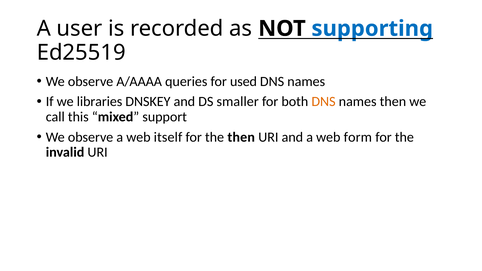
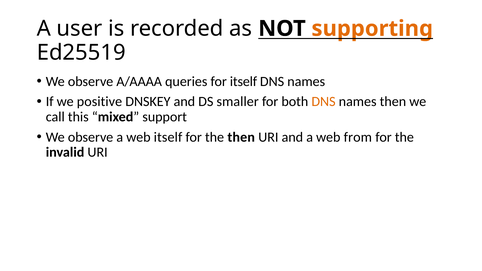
supporting colour: blue -> orange (372, 29)
for used: used -> itself (243, 81)
libraries: libraries -> positive (99, 102)
form: form -> from (358, 137)
